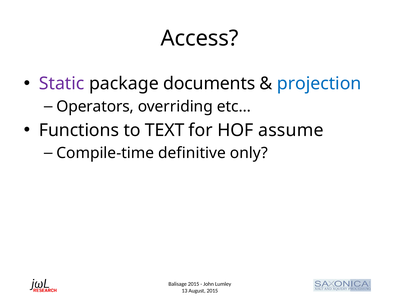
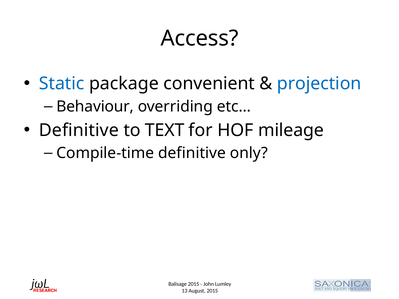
Static colour: purple -> blue (62, 84)
documents: documents -> convenient (209, 84)
Operators: Operators -> Behaviour (95, 107)
Functions: Functions -> Definitive (79, 130)
assume: assume -> mileage (291, 130)
